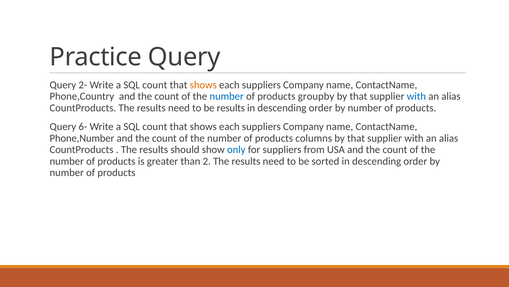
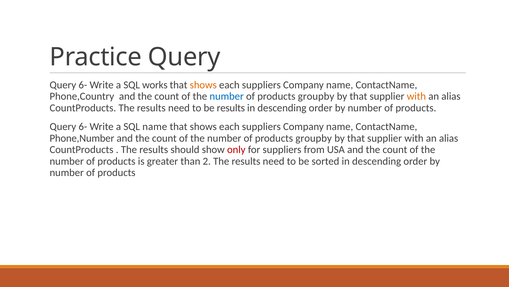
2-: 2- -> 6- (83, 85)
count: count -> works (155, 85)
with colour: blue -> orange (416, 96)
count: count -> name (155, 126)
columns: columns -> groupby (314, 138)
only colour: blue -> red (236, 149)
